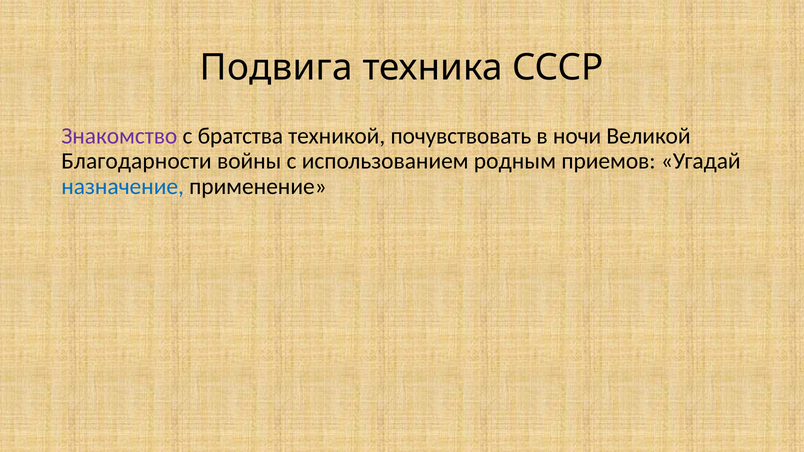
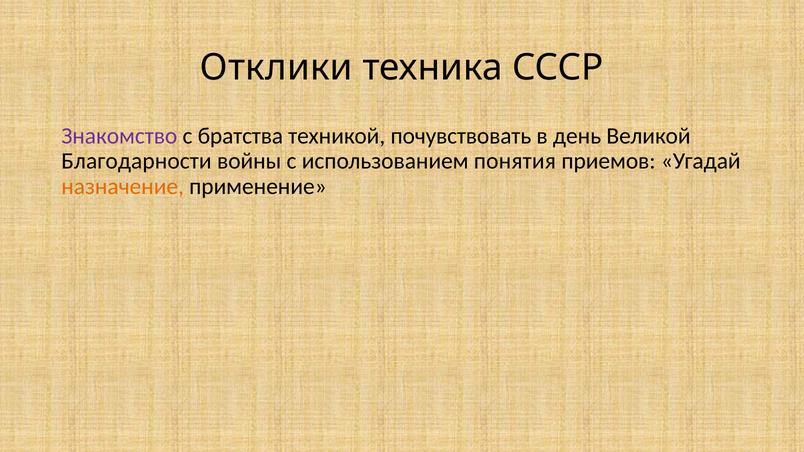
Подвига: Подвига -> Отклики (276, 68)
ночи: ночи -> день (577, 136)
родным: родным -> понятия (515, 161)
назначение colour: blue -> orange (123, 187)
